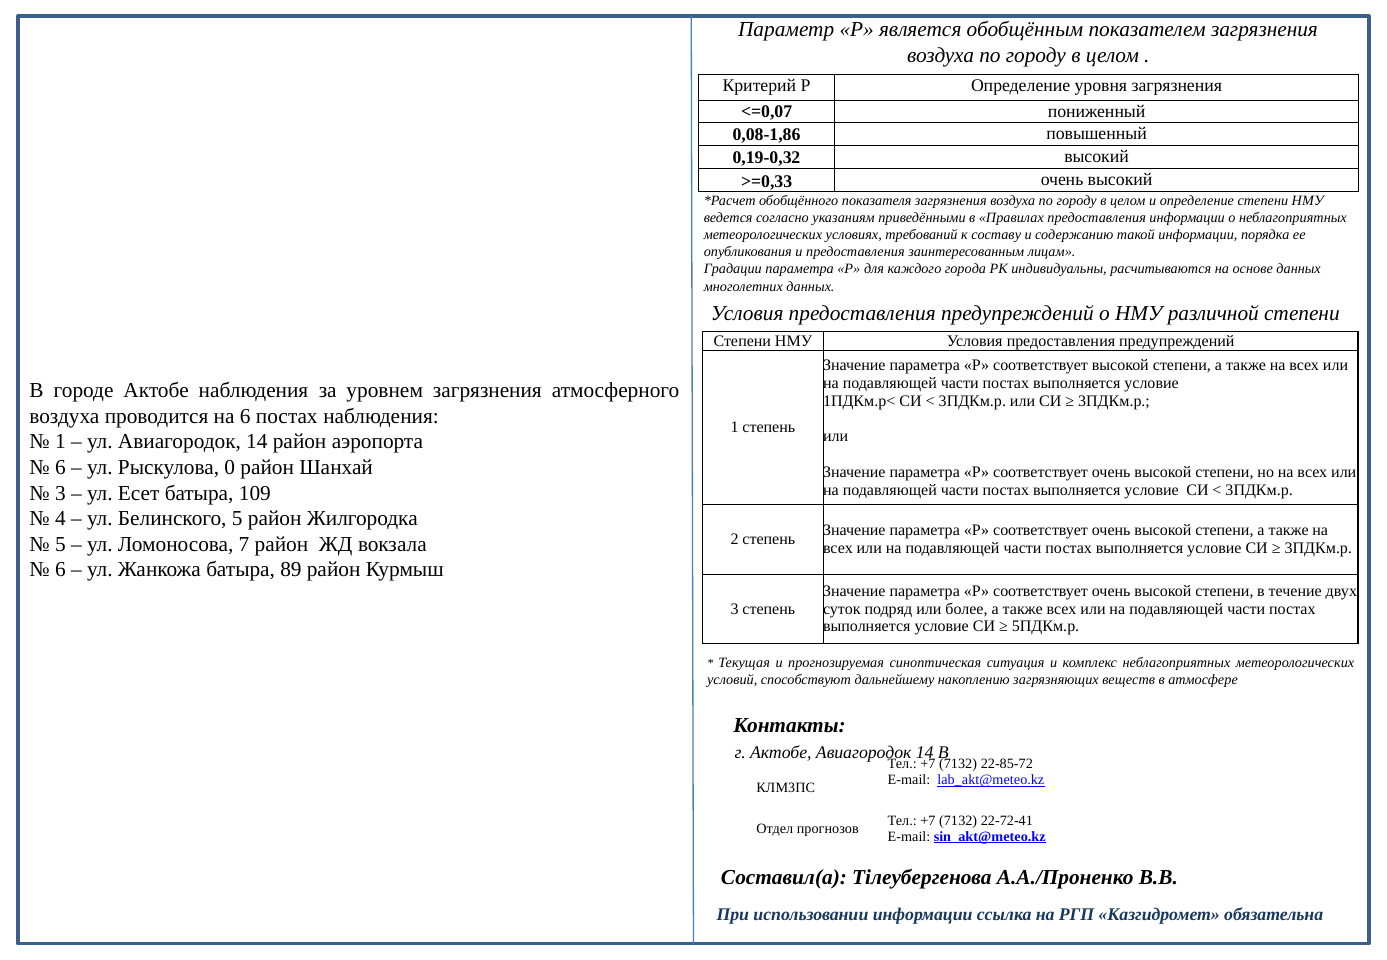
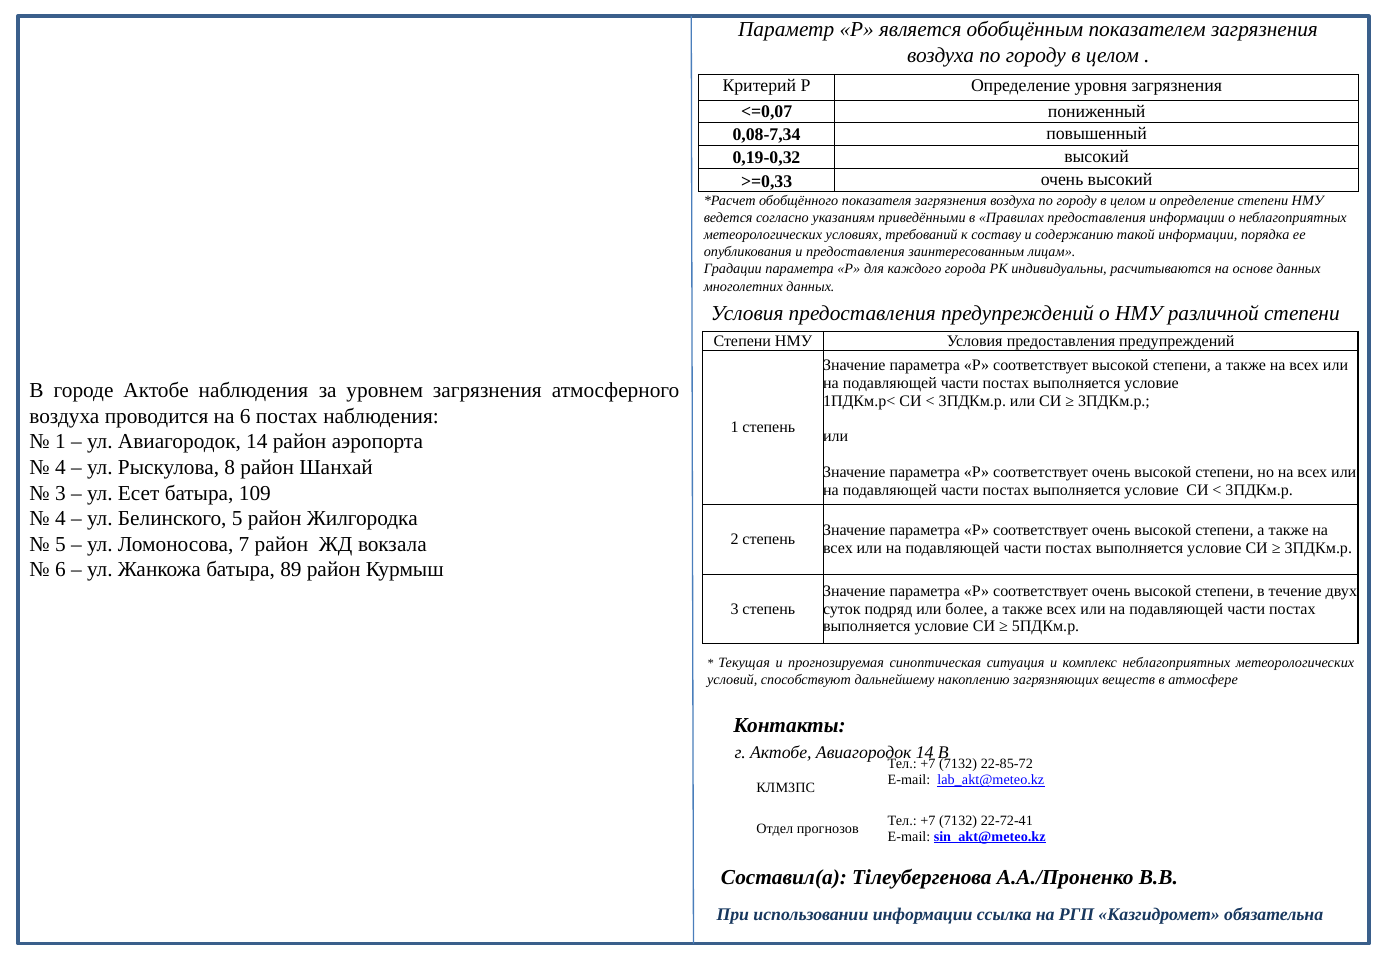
0,08-1,86: 0,08-1,86 -> 0,08-7,34 (767, 134)
6: 6 -> 4 (60, 467)
0: 0 -> 8 (230, 467)
